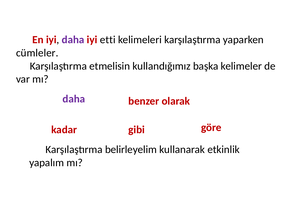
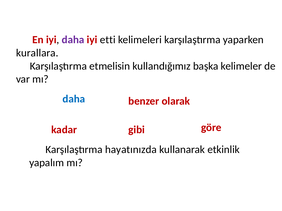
cümleler: cümleler -> kurallara (37, 53)
daha colour: purple -> blue (74, 99)
belirleyelim: belirleyelim -> hayatınızda (131, 150)
